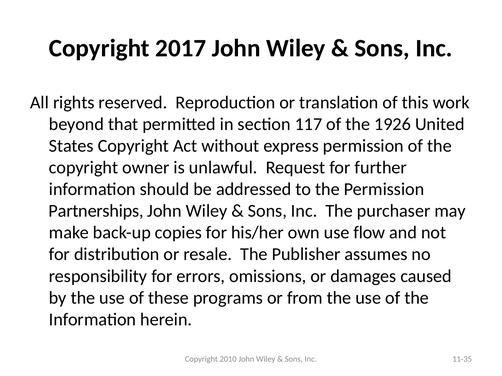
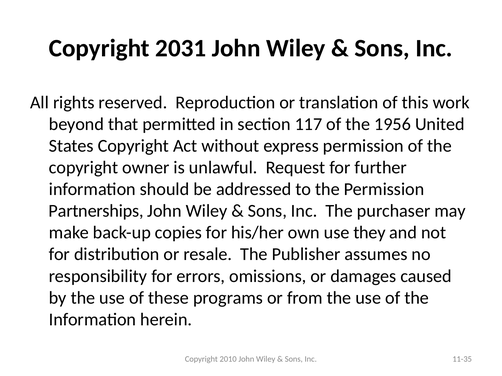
2017: 2017 -> 2031 (181, 48)
1926: 1926 -> 1956 (393, 124)
flow: flow -> they (369, 233)
